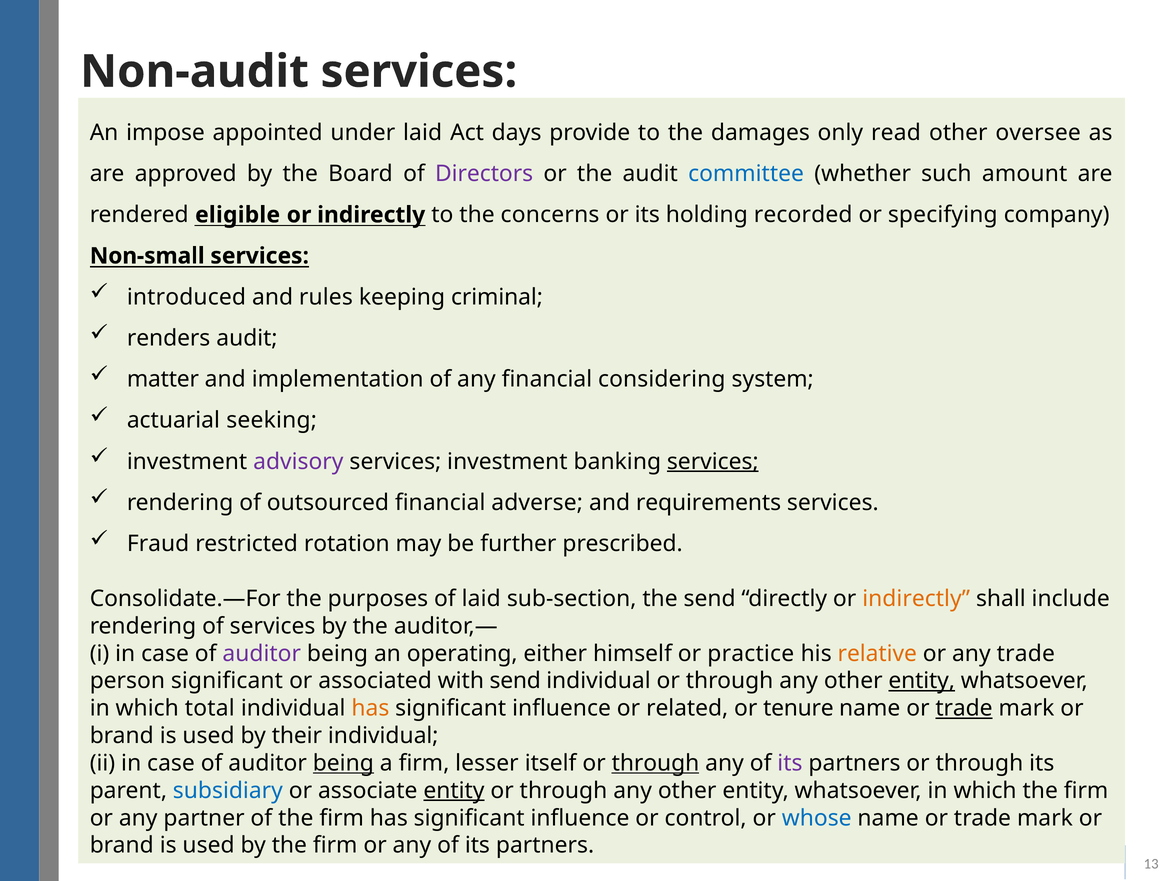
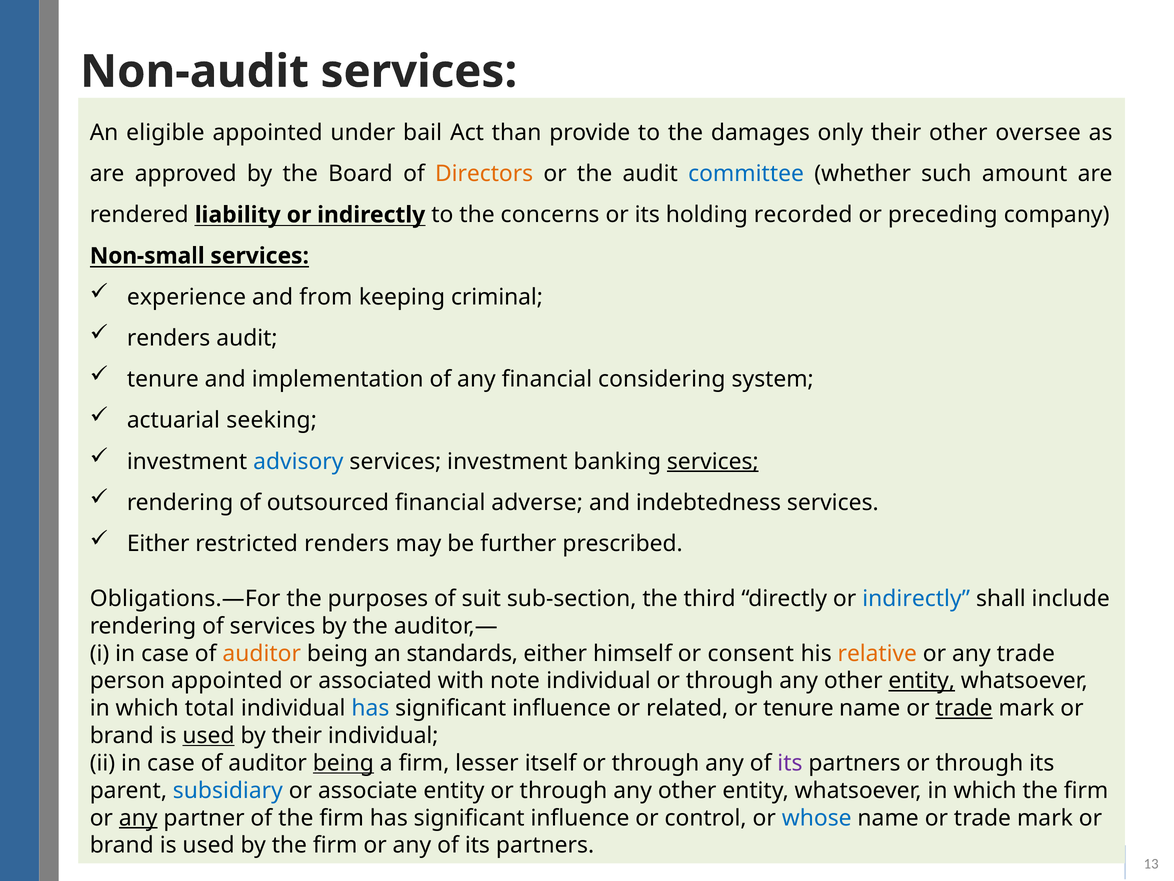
impose: impose -> eligible (165, 133)
under laid: laid -> bail (423, 133)
days: days -> than (517, 133)
only read: read -> their (896, 133)
Directors colour: purple -> orange (484, 174)
eligible: eligible -> liability (238, 215)
specifying: specifying -> preceding (943, 215)
introduced: introduced -> experience (186, 297)
rules: rules -> from (326, 297)
matter: matter -> tenure (163, 379)
advisory colour: purple -> blue (298, 461)
requirements: requirements -> indebtedness (708, 502)
Fraud: Fraud -> Either (158, 543)
restricted rotation: rotation -> renders (347, 543)
Consolidate.—For: Consolidate.—For -> Obligations.—For (185, 598)
of laid: laid -> suit (481, 598)
the send: send -> third (710, 598)
indirectly colour: orange -> blue (916, 598)
auditor colour: purple -> orange (262, 653)
operating: operating -> standards (462, 653)
practice: practice -> consent (751, 653)
person significant: significant -> appointed (227, 681)
with send: send -> note (515, 681)
has colour: orange -> blue (370, 708)
used underline: none -> present (209, 735)
through underline: present -> none (655, 763)
entity underline: present -> none (454, 790)
any underline: none -> present (138, 818)
